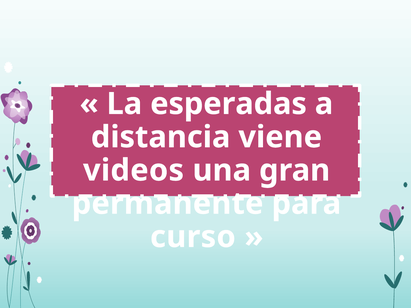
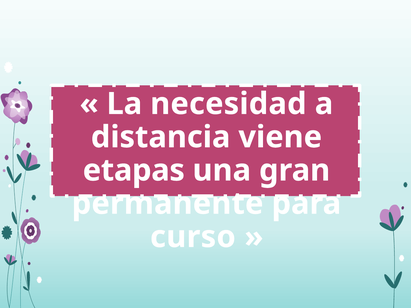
esperadas: esperadas -> necesidad (228, 104)
videos: videos -> etapas (134, 171)
